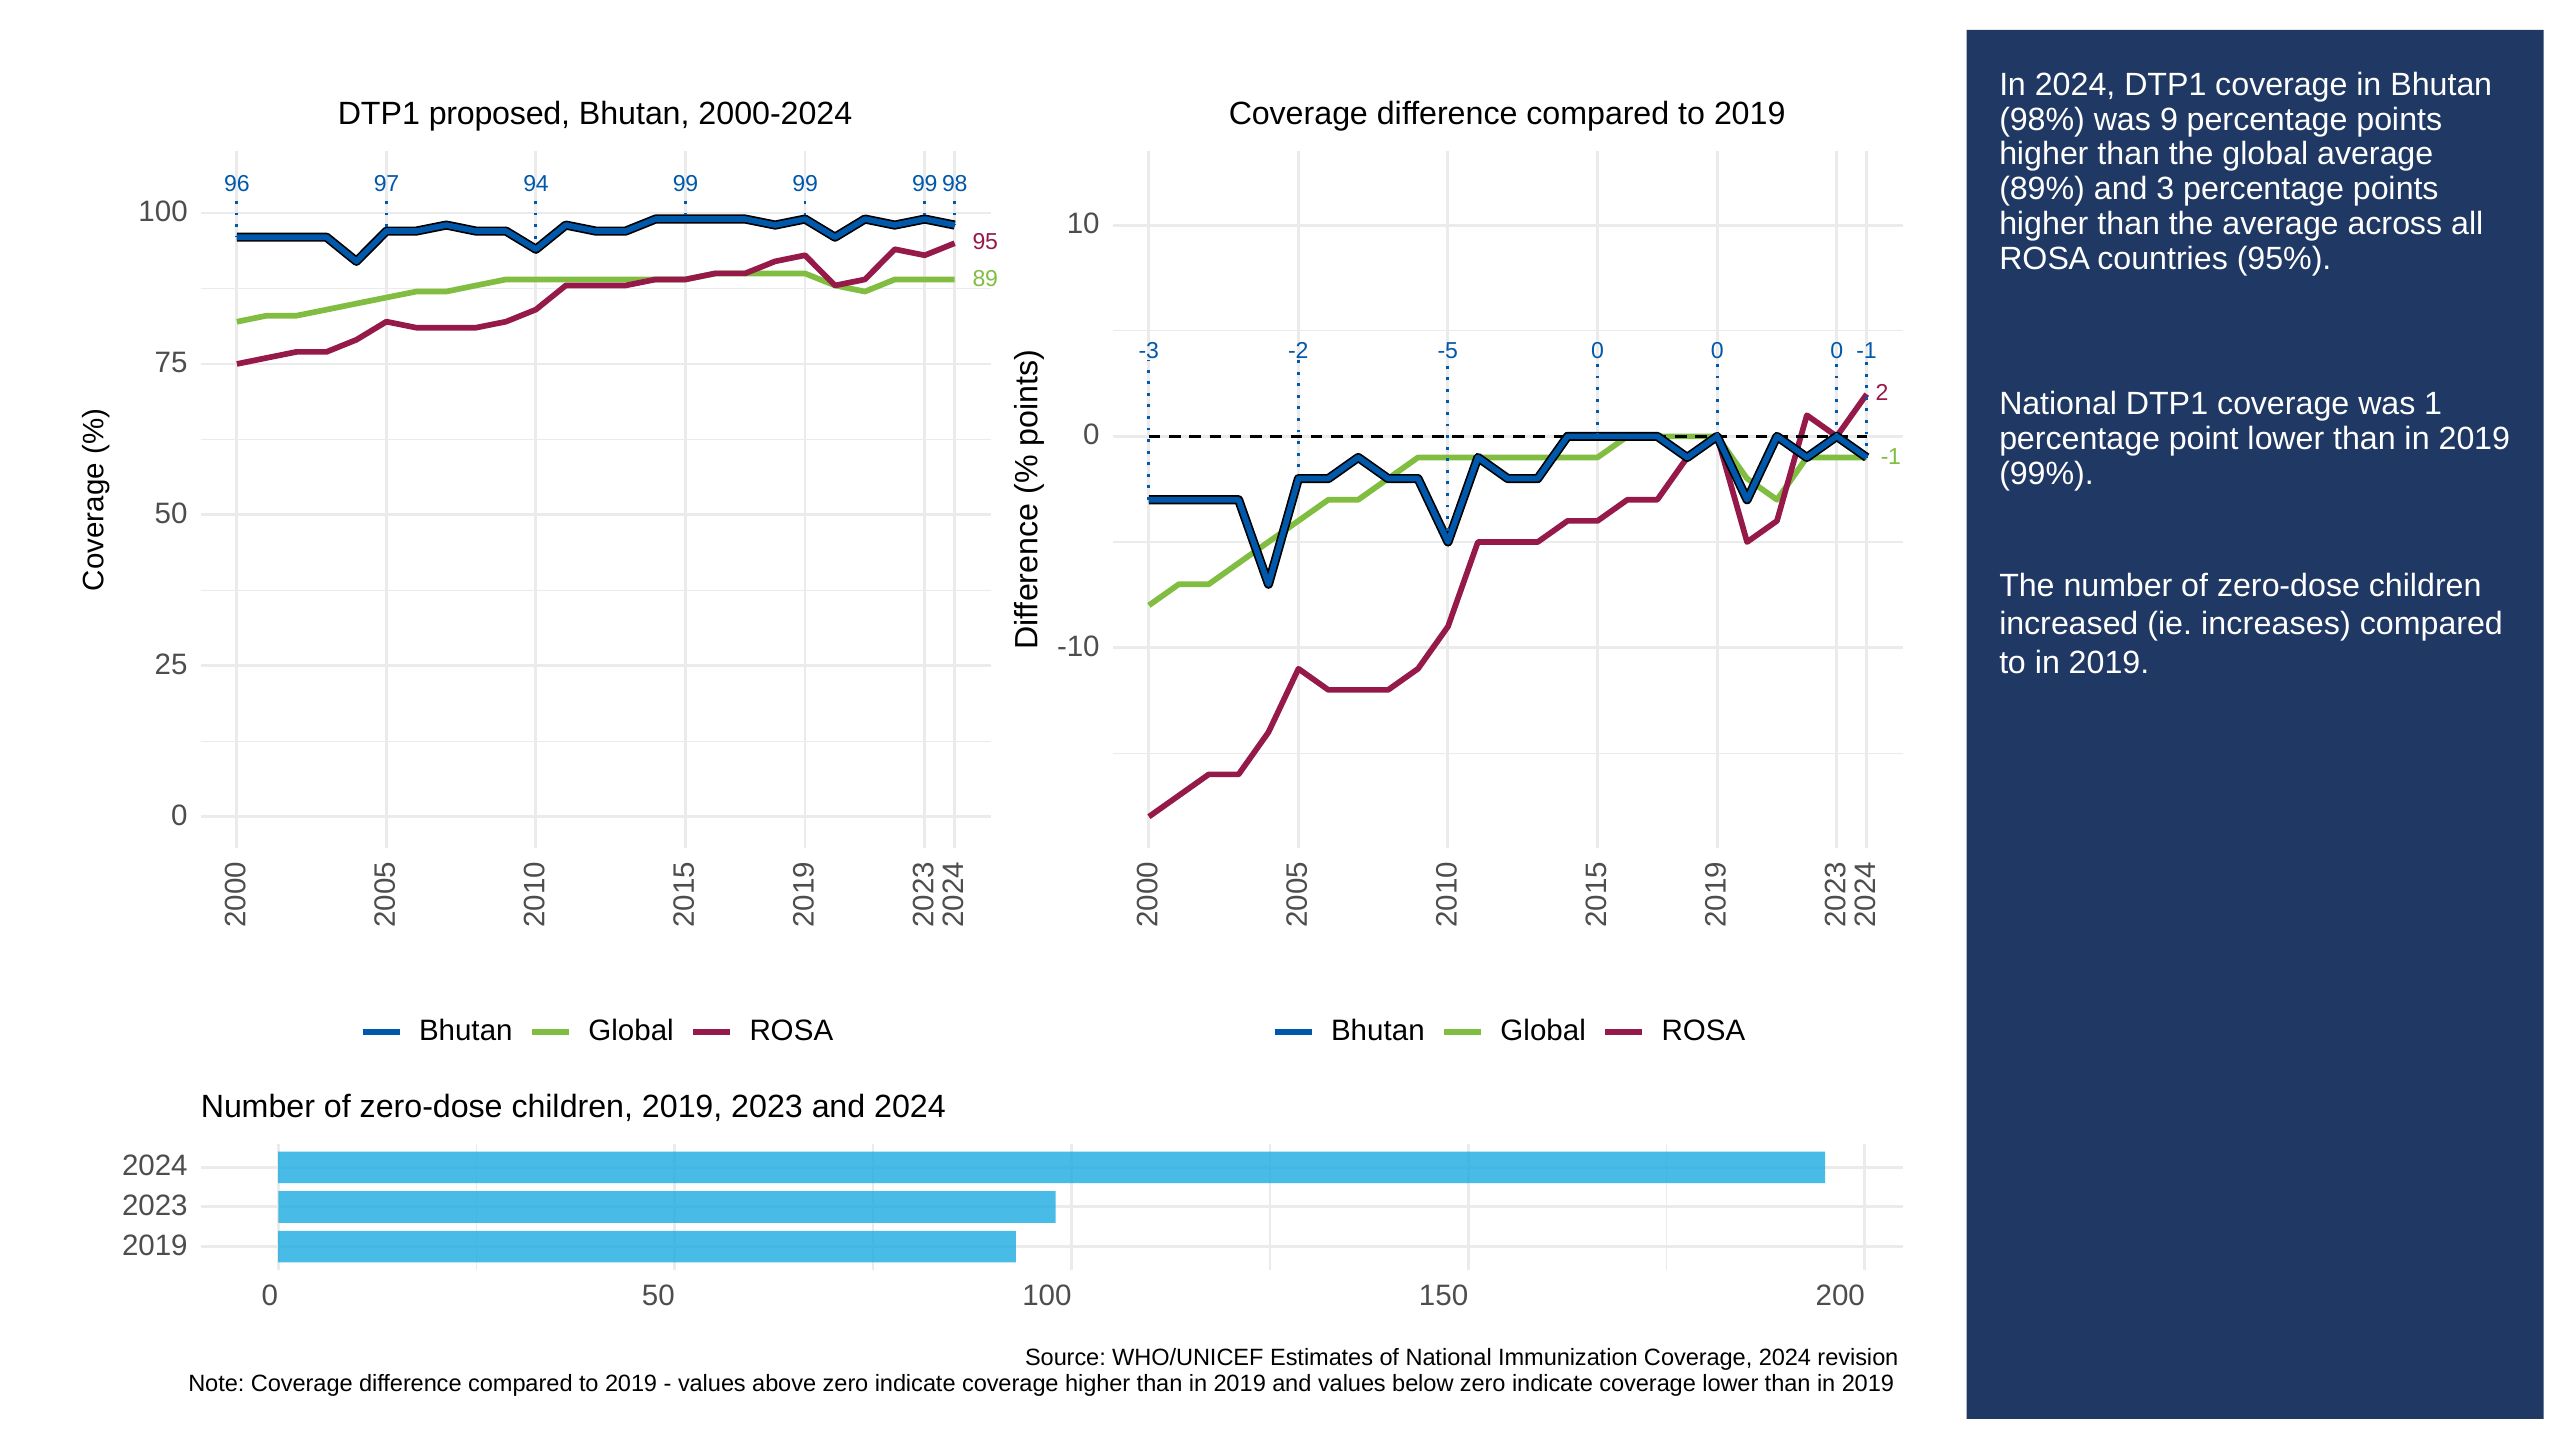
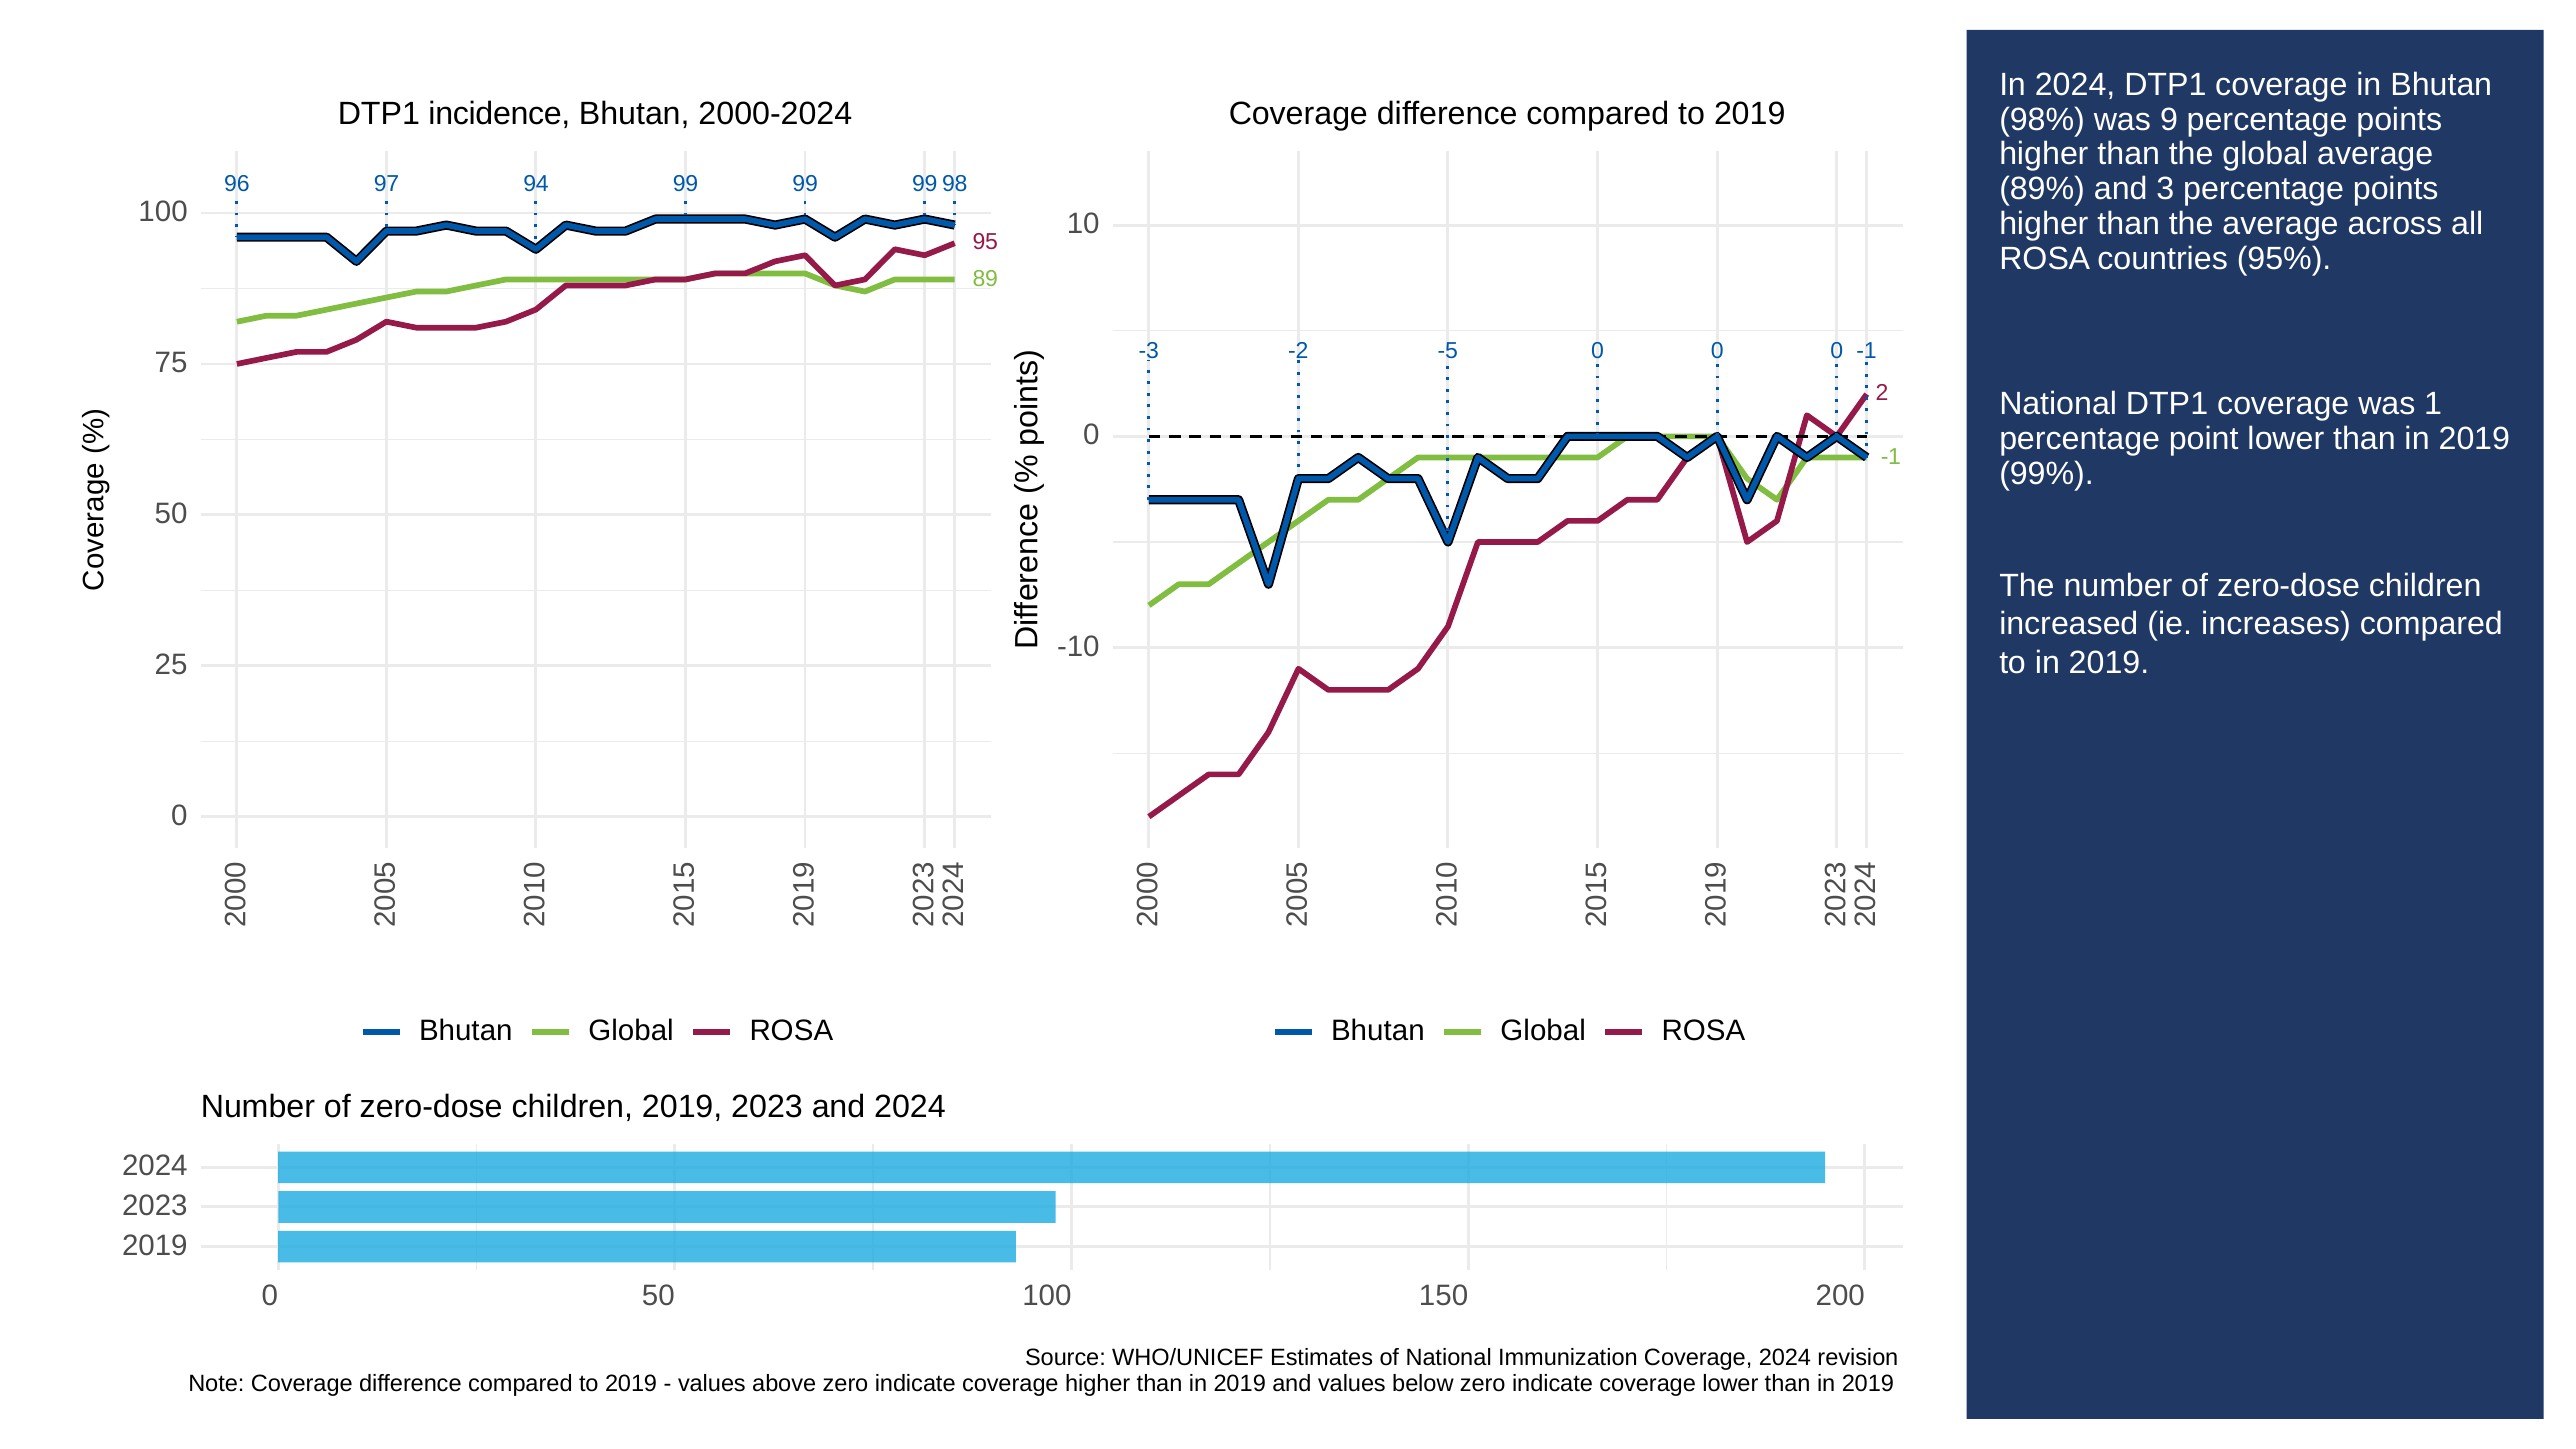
proposed: proposed -> incidence (499, 114)
